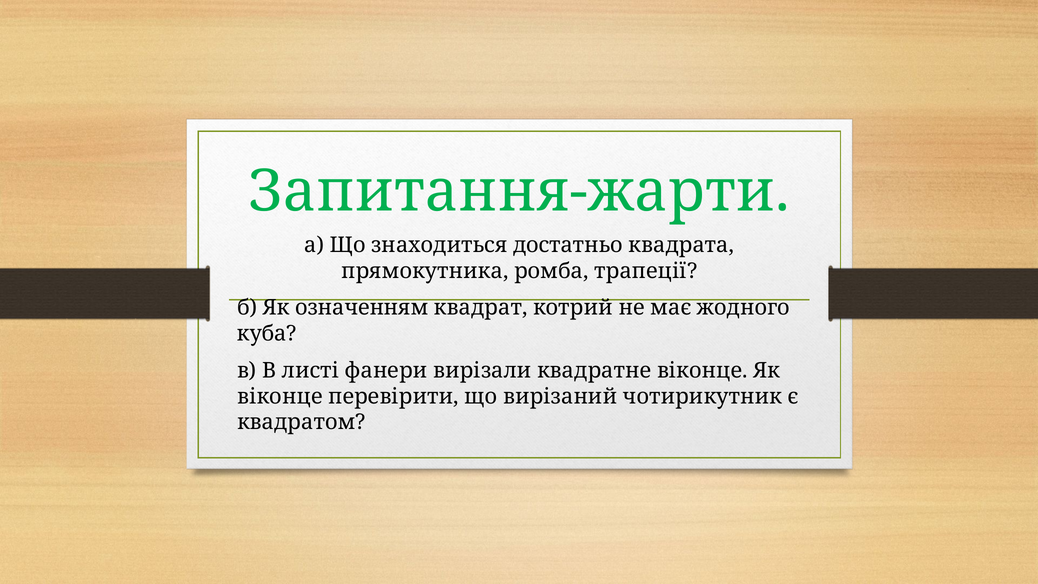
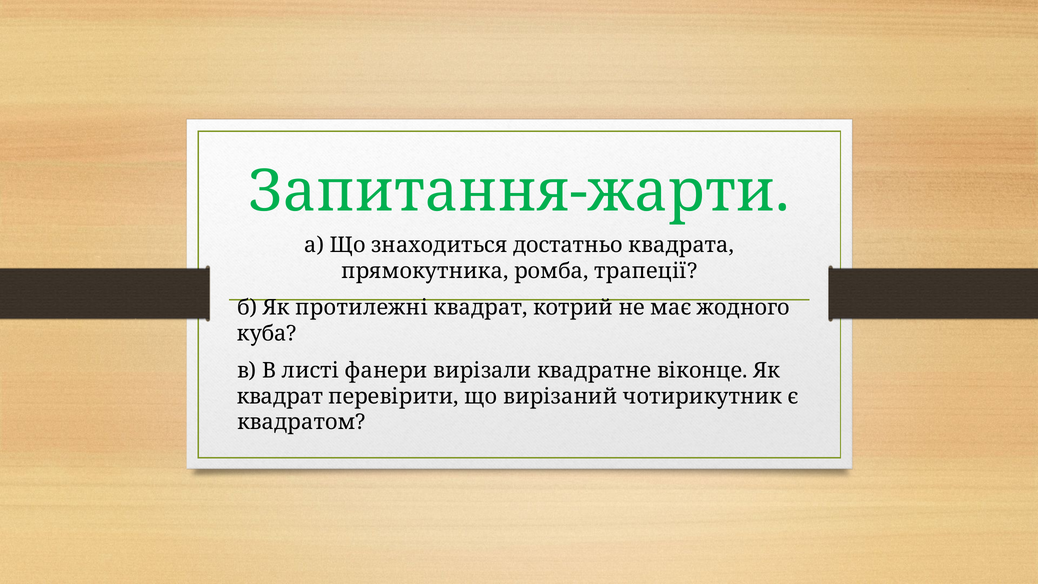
означенням: означенням -> протилежні (362, 308)
віконце: віконце -> квадрат (280, 396)
